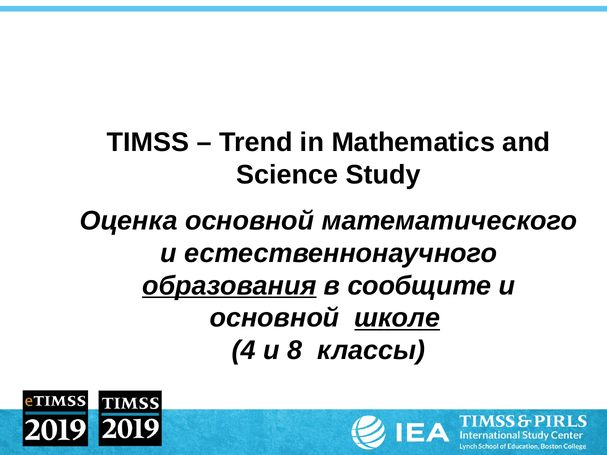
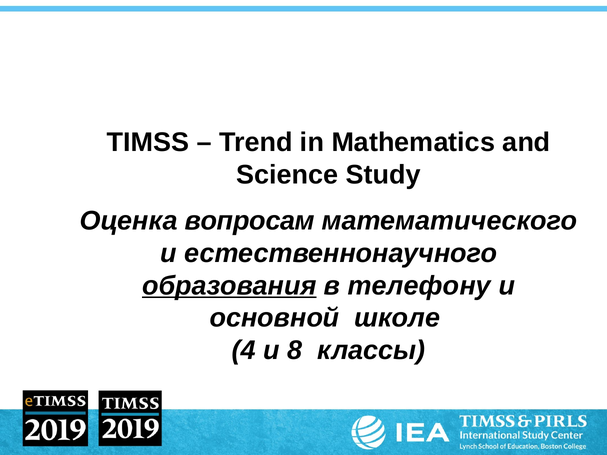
Оценка основной: основной -> вопросам (250, 221)
сообщите: сообщите -> телефону (419, 286)
школе underline: present -> none (397, 318)
